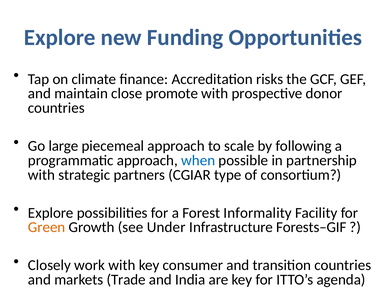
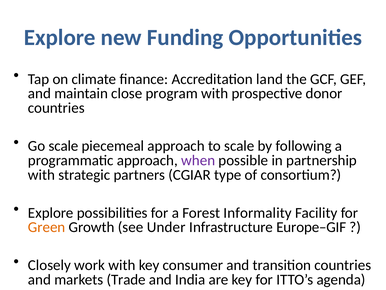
risks: risks -> land (270, 79)
promote: promote -> program (172, 93)
Go large: large -> scale (63, 146)
when colour: blue -> purple (198, 160)
Forests–GIF: Forests–GIF -> Europe–GIF (311, 227)
